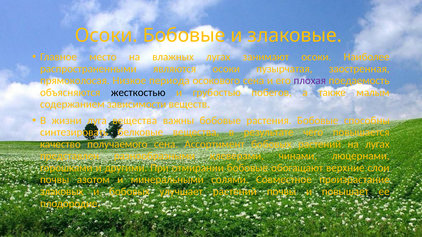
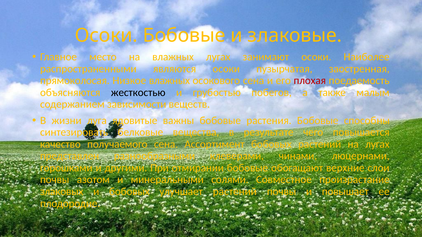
Низкое периода: периода -> влажных (169, 81)
плохая colour: purple -> red (310, 81)
луга вещества: вещества -> ядовитые (135, 121)
